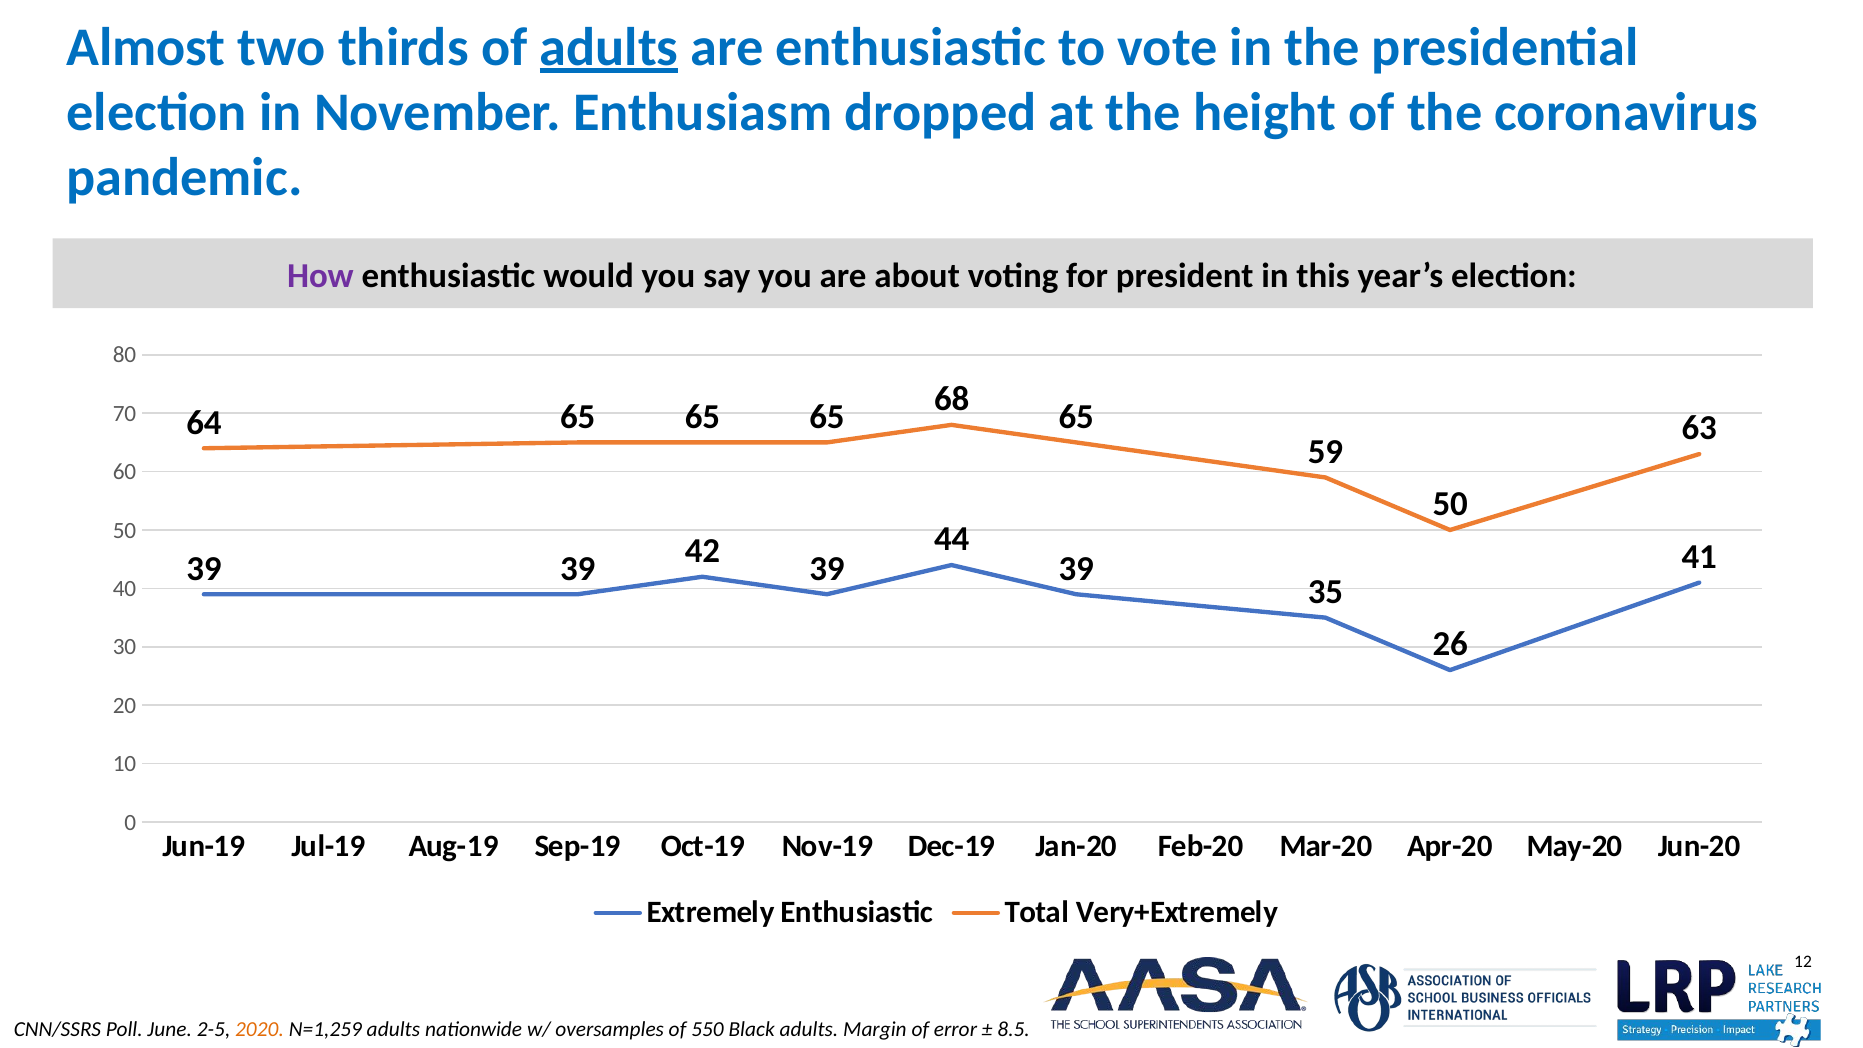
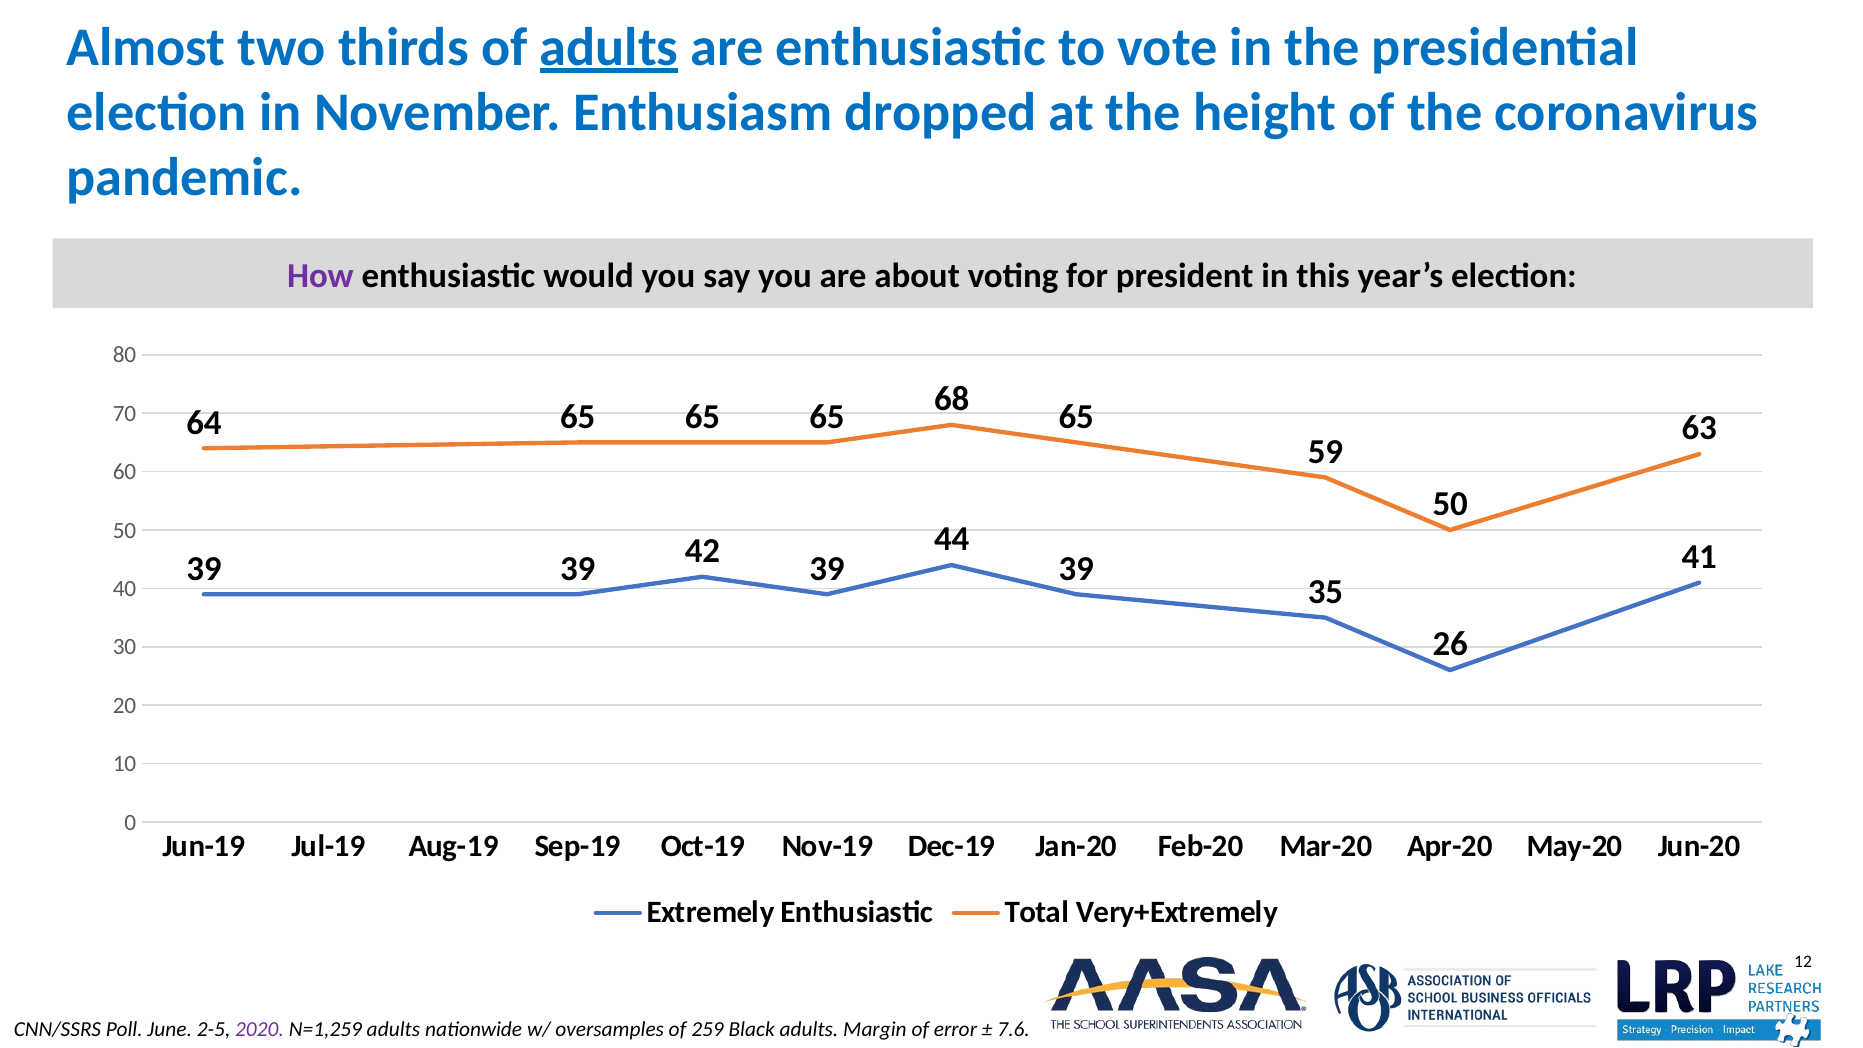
2020 colour: orange -> purple (260, 1029)
550: 550 -> 259 (708, 1029)
8.5: 8.5 -> 7.6 (1014, 1029)
